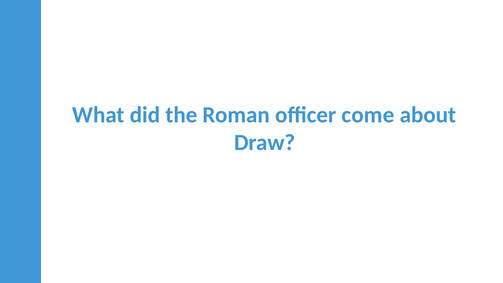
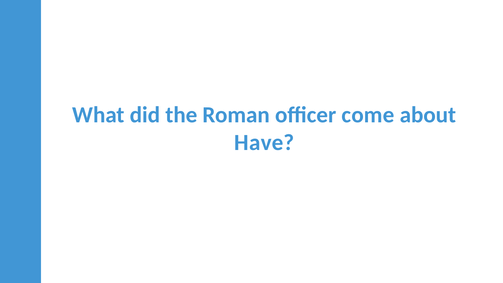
Draw: Draw -> Have (264, 143)
